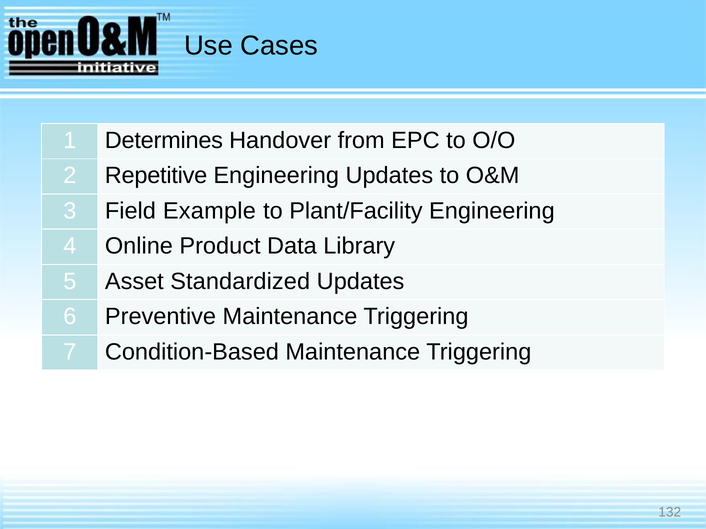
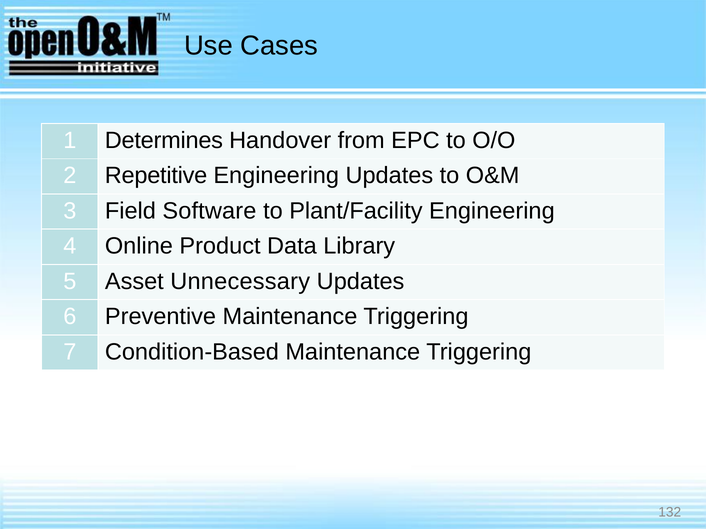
Example: Example -> Software (209, 211)
Standardized: Standardized -> Unnecessary (240, 282)
